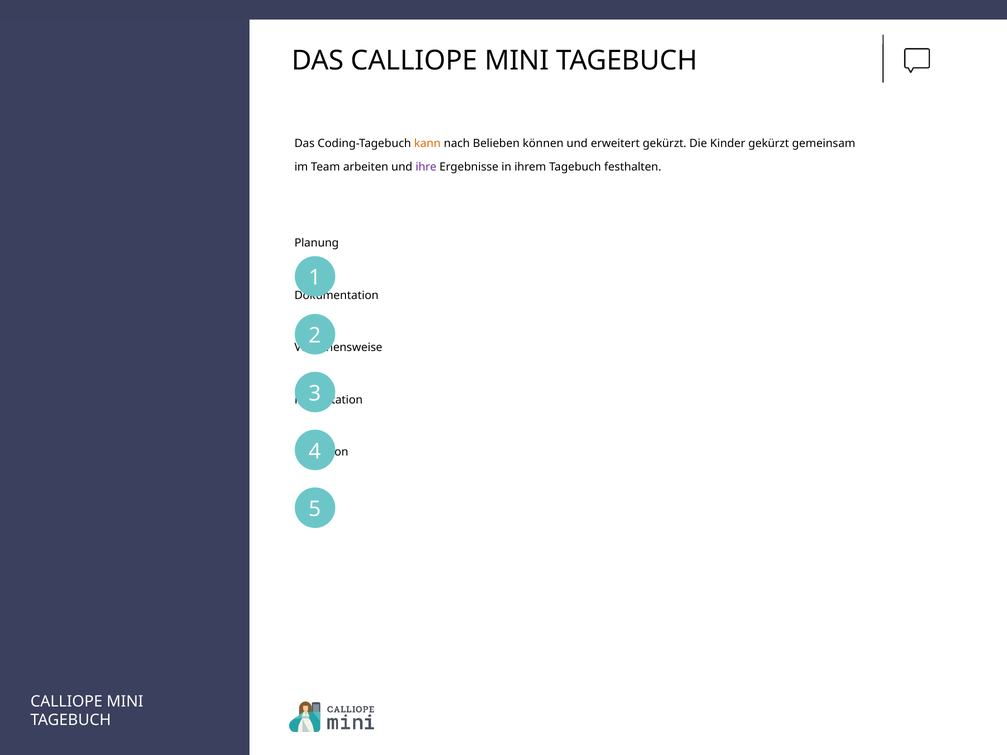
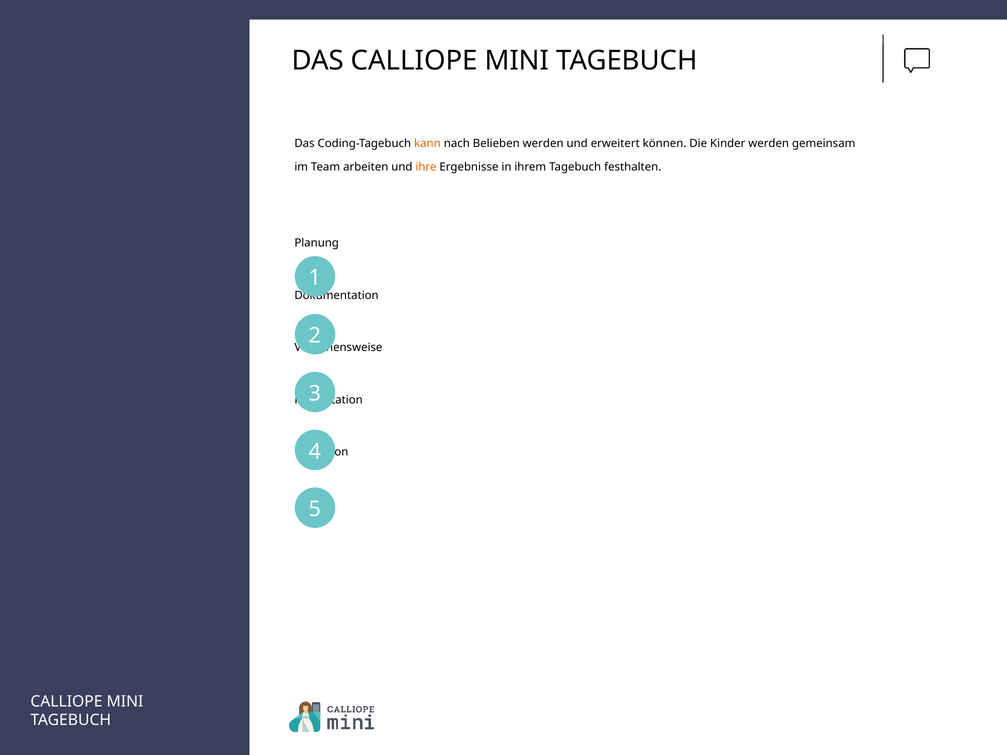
Belieben können: können -> werden (543, 144)
erweitert gekürzt: gekürzt -> können (665, 144)
Kinder gekürzt: gekürzt -> werden (769, 144)
ihre colour: purple -> orange (426, 167)
